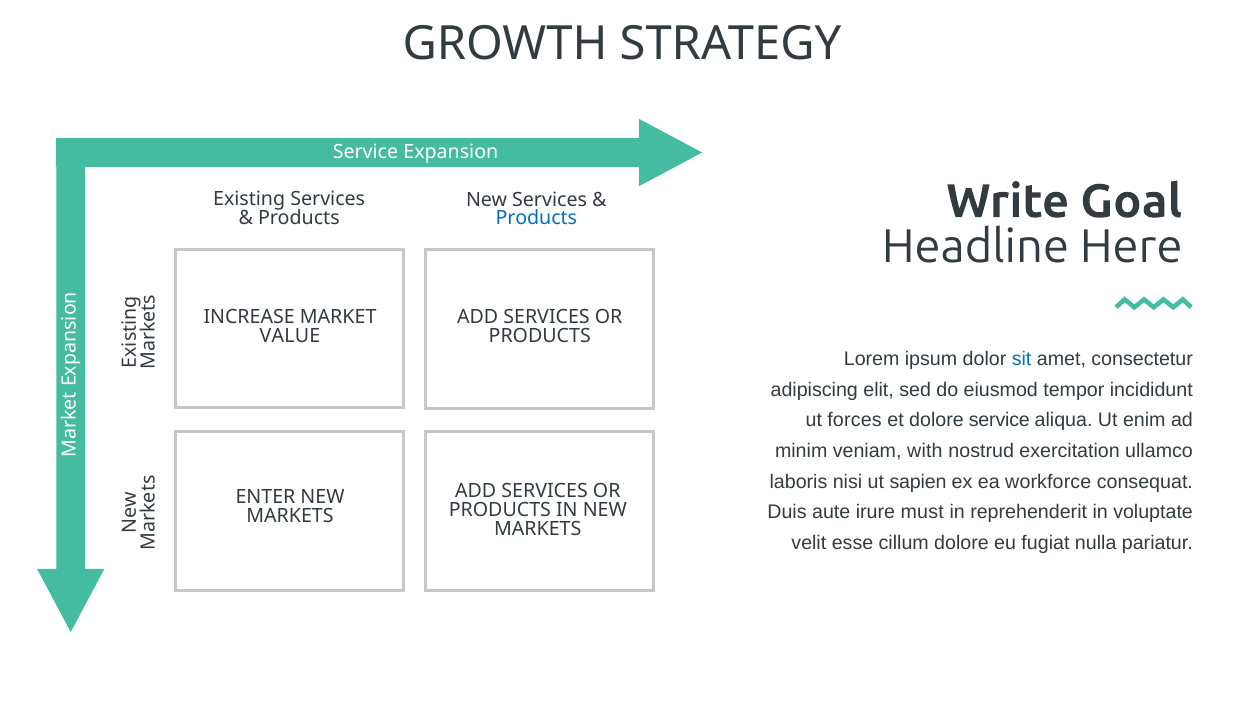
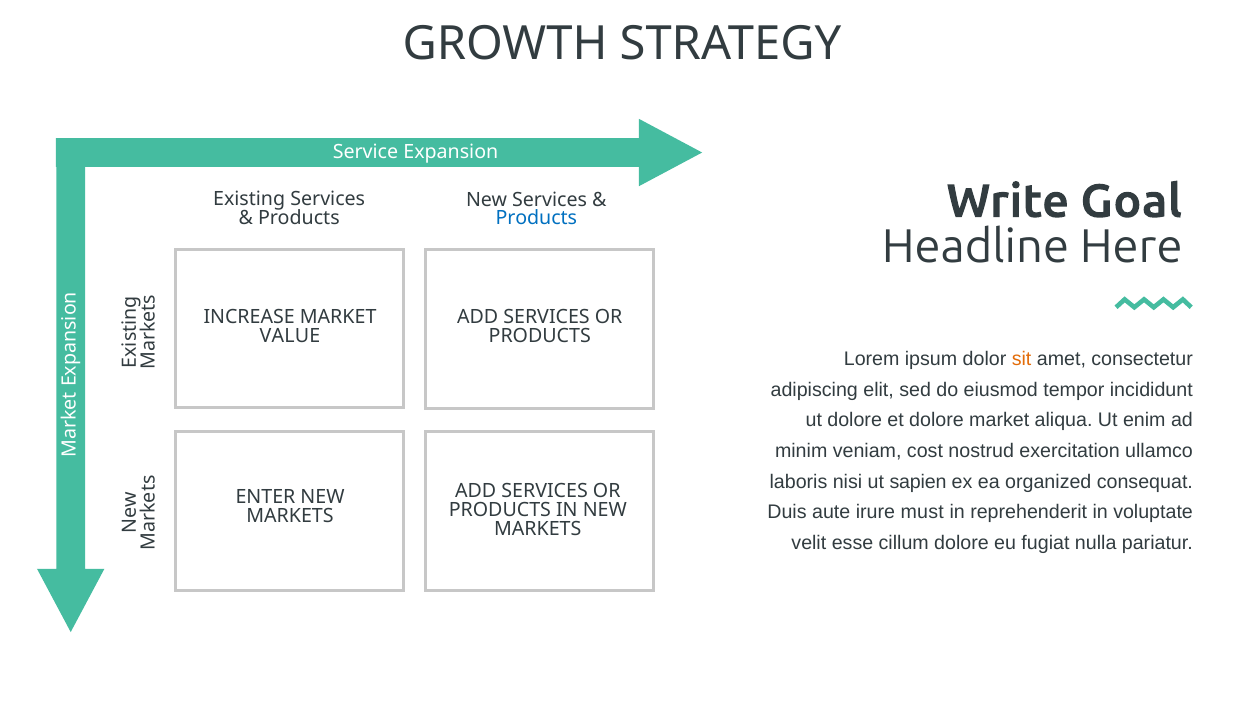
sit colour: blue -> orange (1022, 359)
ut forces: forces -> dolore (855, 420)
dolore service: service -> market (999, 420)
with: with -> cost (925, 451)
workforce: workforce -> organized (1048, 482)
